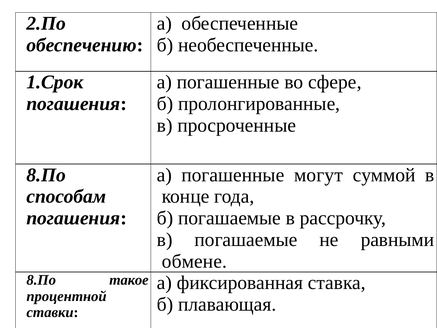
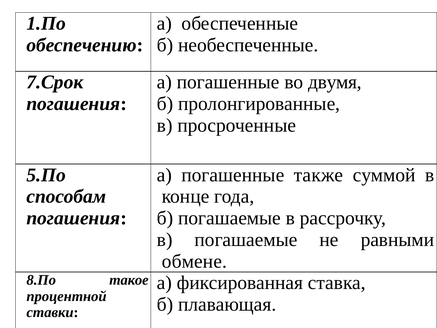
2.По: 2.По -> 1.По (46, 23)
1.Срок: 1.Срок -> 7.Срок (55, 82)
сфере: сфере -> двумя (335, 82)
8.По: 8.По -> 5.По (46, 175)
могут: могут -> также (319, 175)
